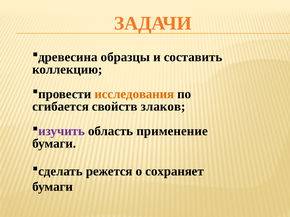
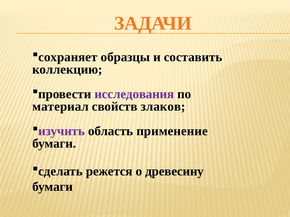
древесина: древесина -> сохраняет (68, 57)
исследования colour: orange -> purple (134, 94)
сгибается: сгибается -> материал (60, 107)
сохраняет: сохраняет -> древесину (175, 172)
